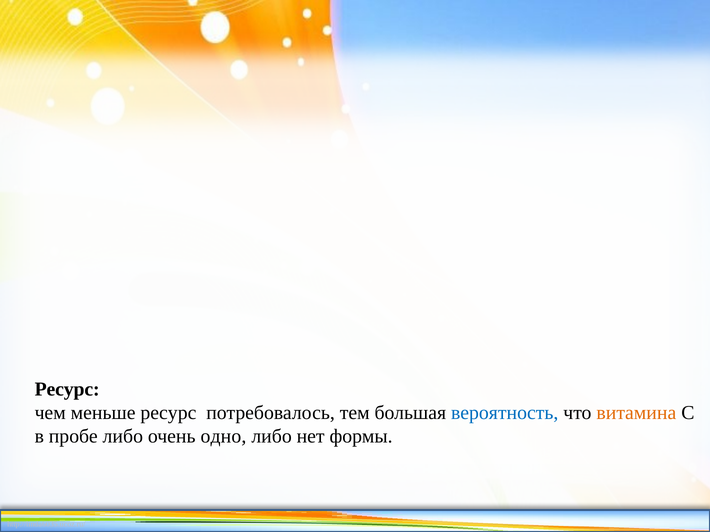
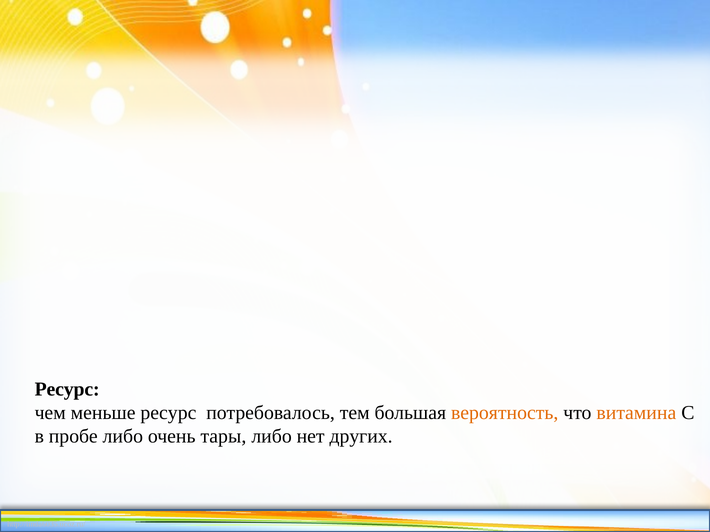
вероятность colour: blue -> orange (505, 413)
одно: одно -> тары (223, 437)
формы: формы -> других (361, 437)
